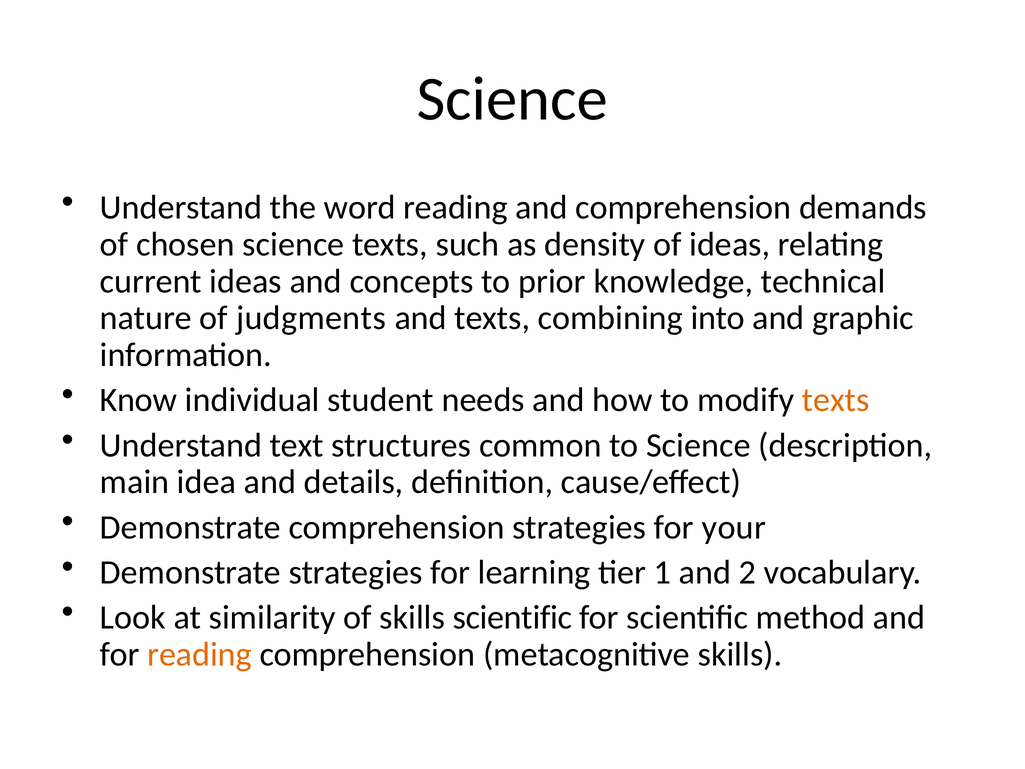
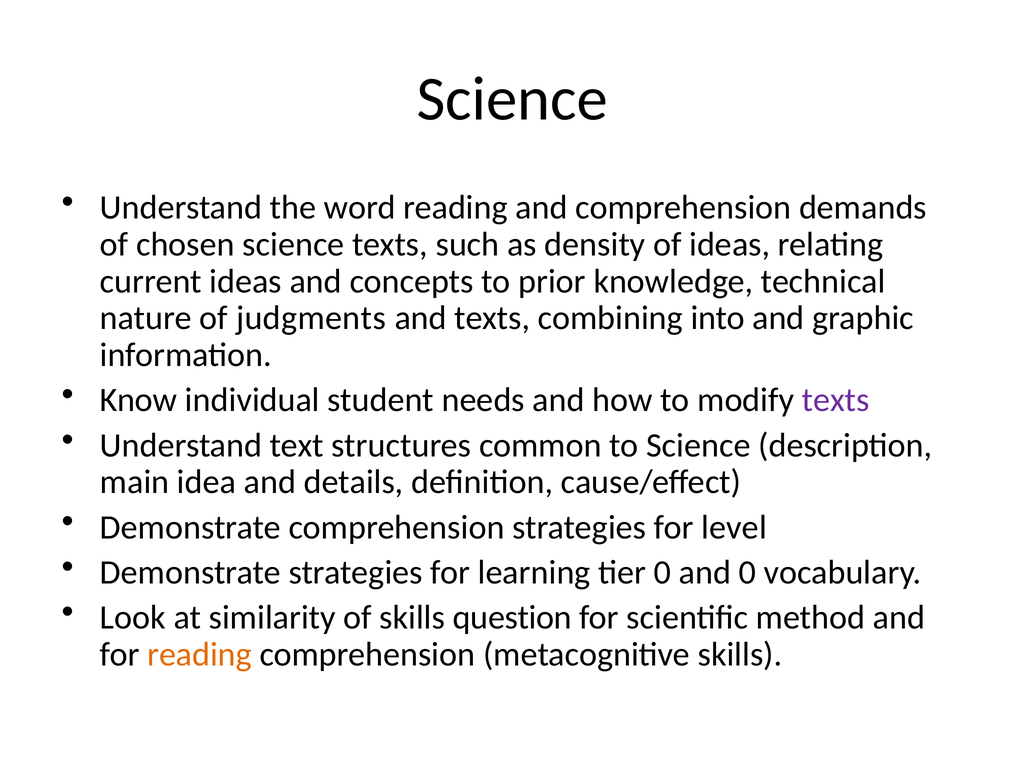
texts colour: orange -> purple (836, 400)
your: your -> level (734, 527)
tier 1: 1 -> 0 (663, 572)
and 2: 2 -> 0 (748, 572)
skills scientific: scientific -> question (512, 617)
